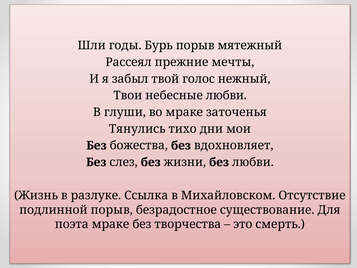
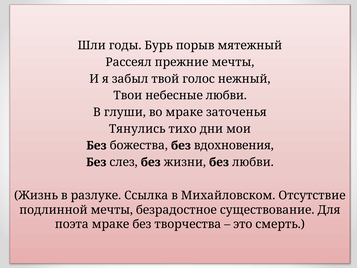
вдохновляет: вдохновляет -> вдохновения (234, 145)
подлинной порыв: порыв -> мечты (112, 210)
